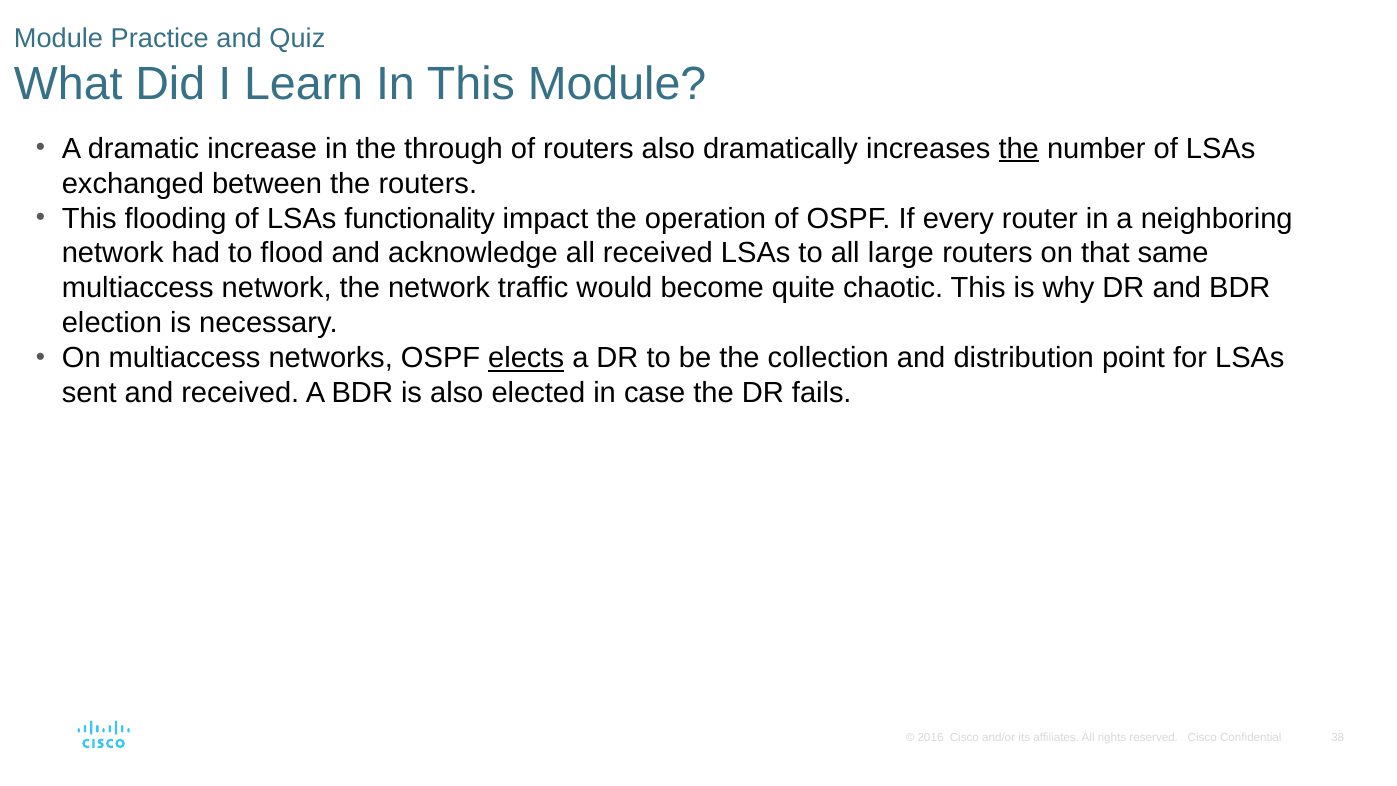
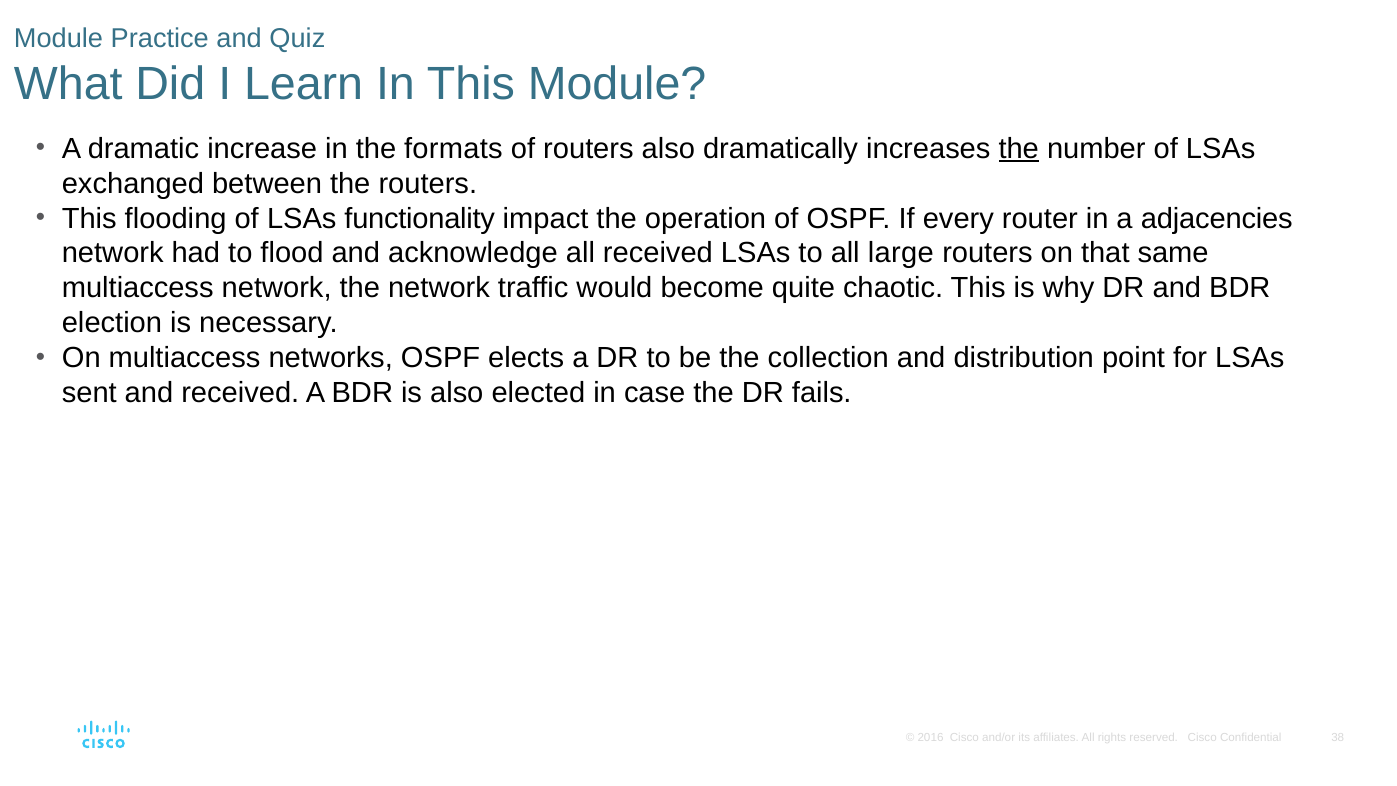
through: through -> formats (453, 149)
neighboring: neighboring -> adjacencies (1217, 218)
elects underline: present -> none (526, 358)
